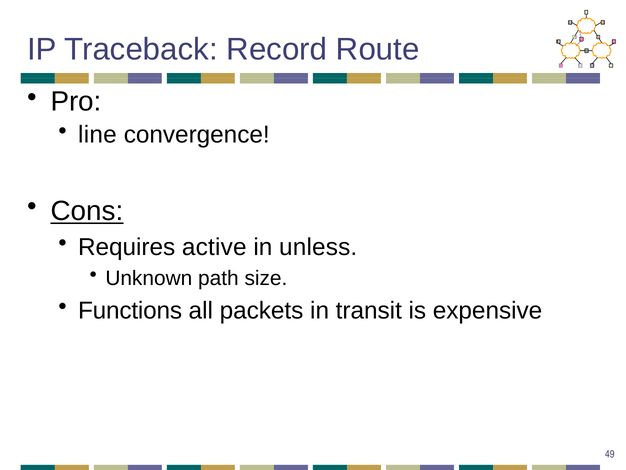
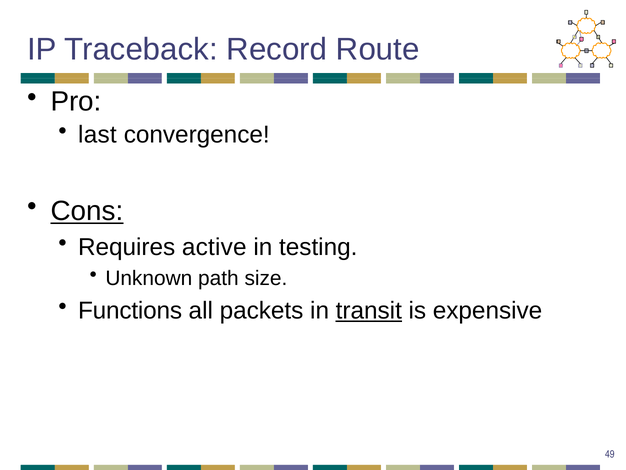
line: line -> last (97, 135)
unless: unless -> testing (318, 247)
transit underline: none -> present (369, 310)
